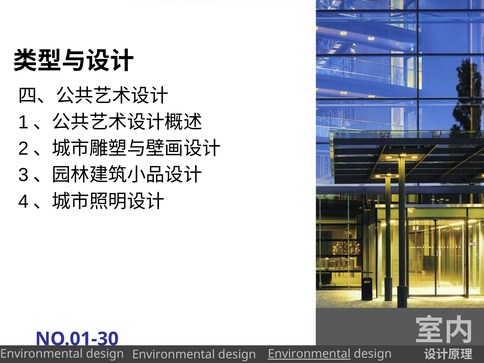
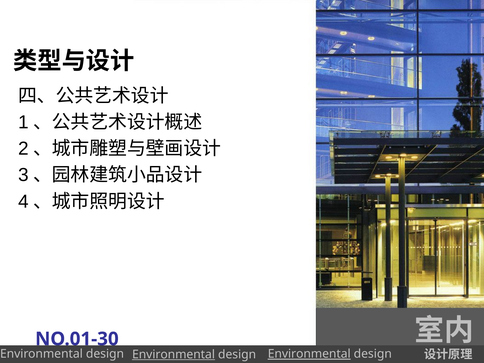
Environmental underline: none -> present (174, 354)
